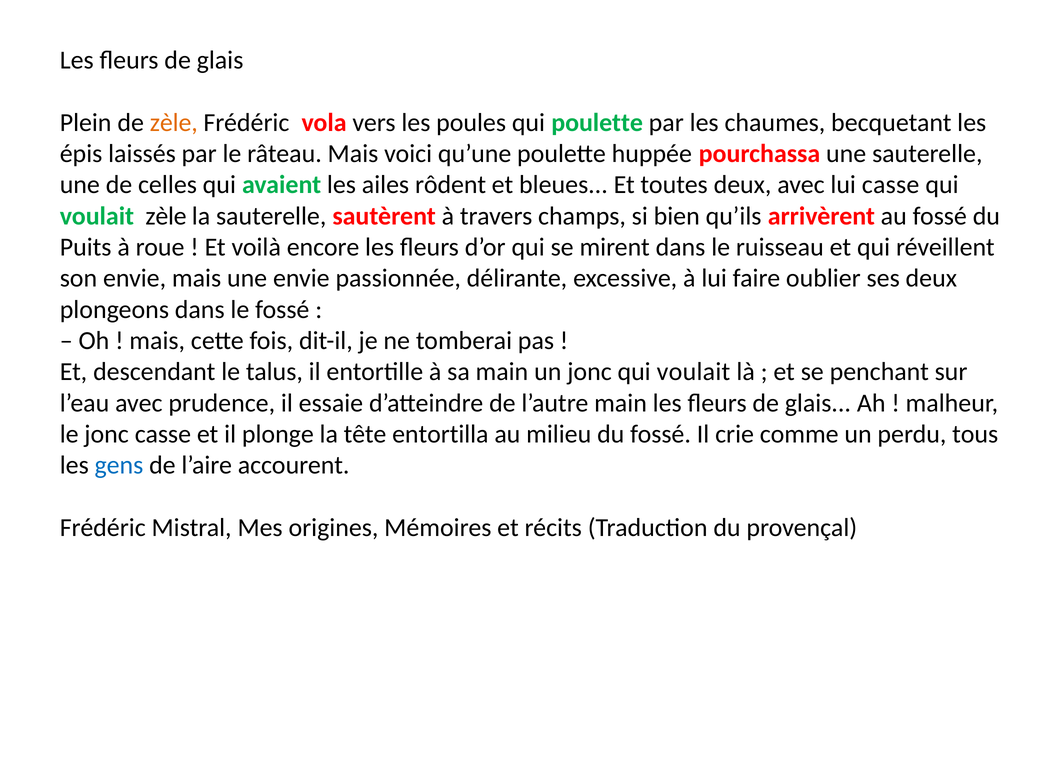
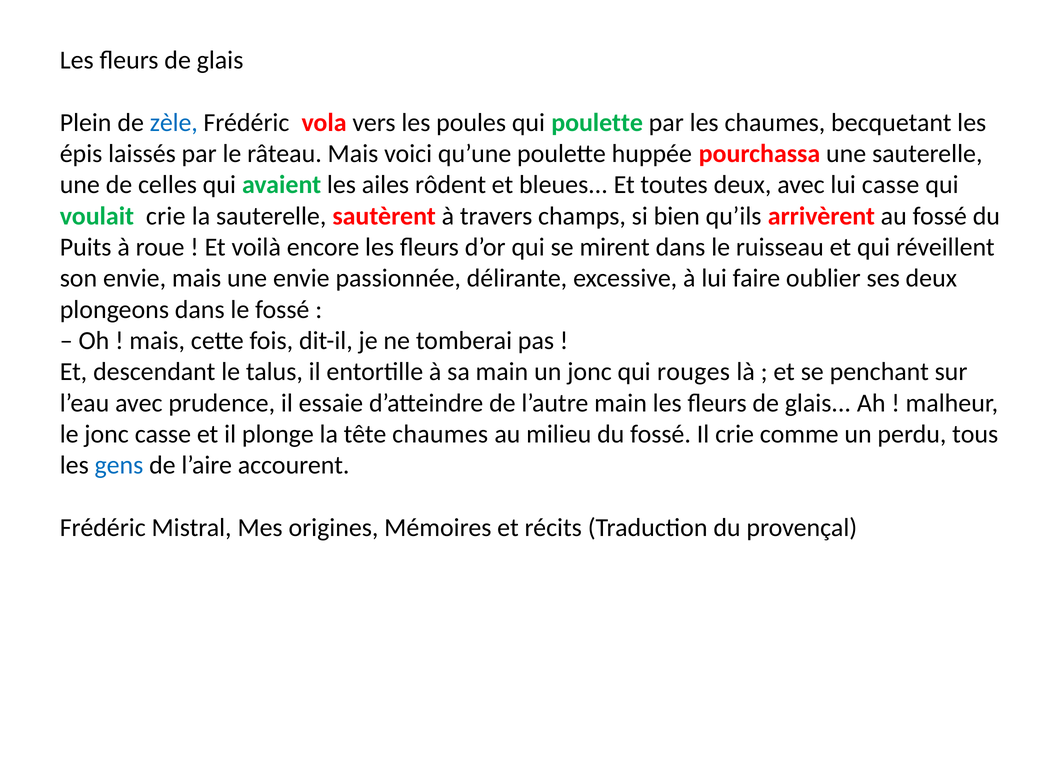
zèle colour: orange -> blue (174, 122)
voulait zèle: zèle -> crie (166, 216)
jonc qui voulait: voulait -> rouges (694, 372)
tête entortilla: entortilla -> chaumes (440, 434)
